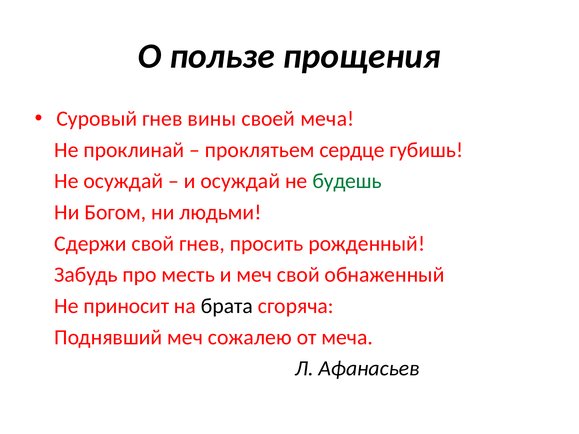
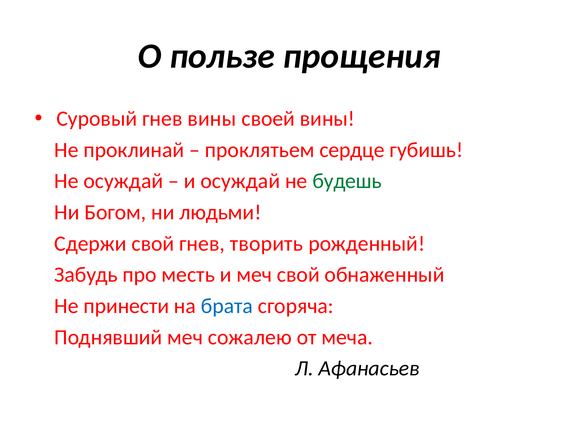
своей меча: меча -> вины (328, 119)
просить: просить -> творить (266, 244)
приносит: приносит -> принести (126, 306)
брата colour: black -> blue (227, 306)
